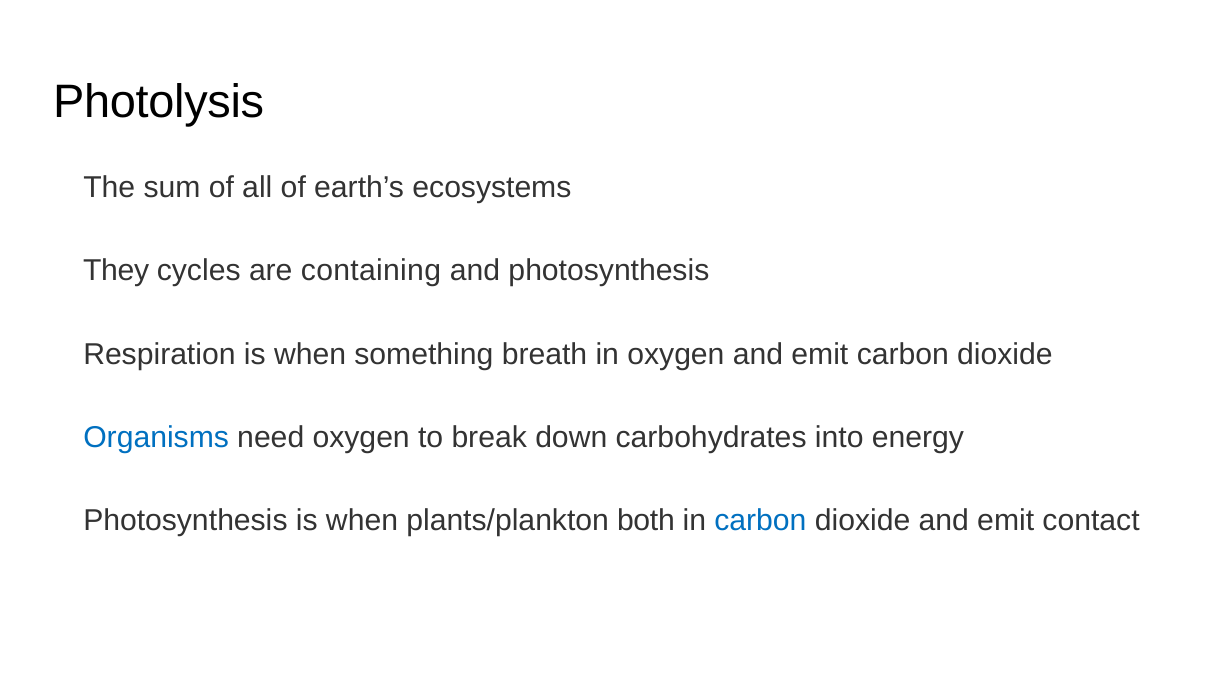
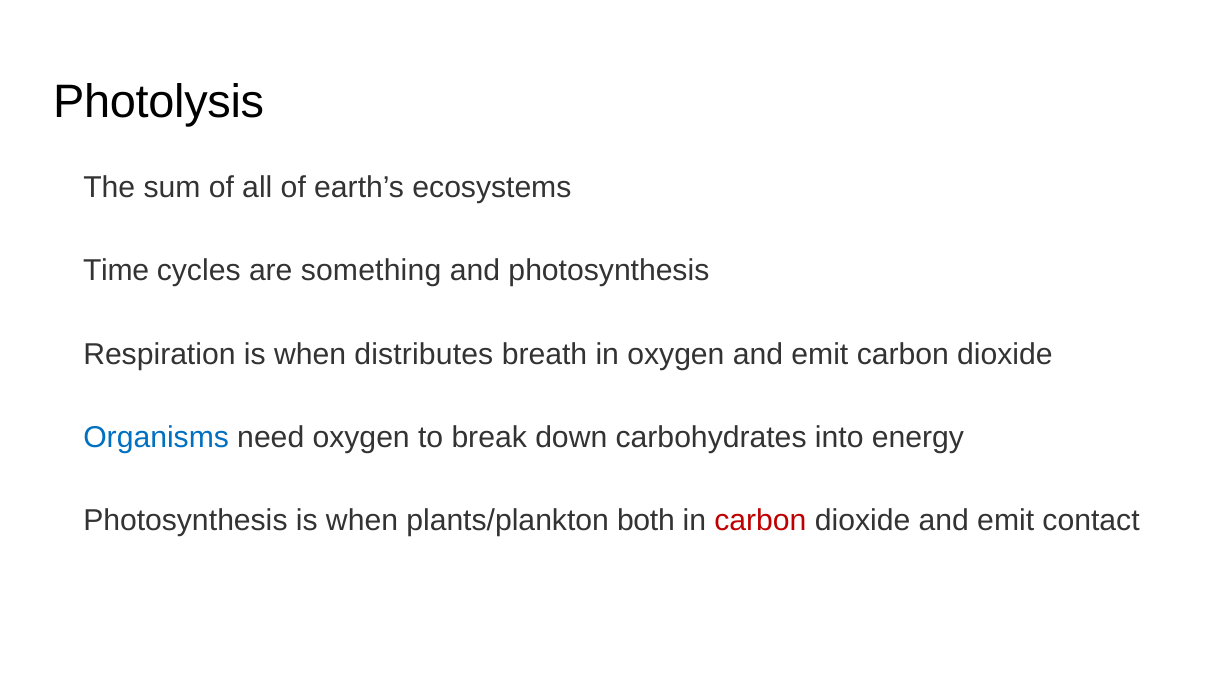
They: They -> Time (116, 271)
containing: containing -> something (371, 271)
something: something -> distributes (424, 354)
carbon colour: blue -> red (760, 521)
